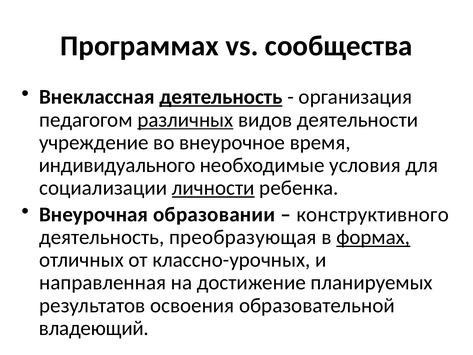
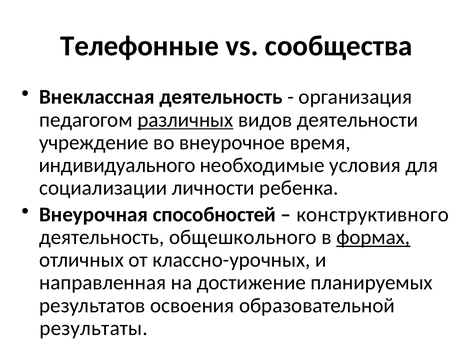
Программах: Программах -> Телефонные (140, 46)
деятельность underline: present -> none (221, 97)
личности underline: present -> none (213, 188)
образовании: образовании -> способностей (214, 214)
преобразующая: преобразующая -> общешкольного (243, 237)
владеющий: владеющий -> результаты (94, 328)
